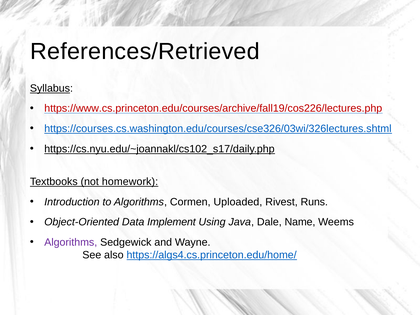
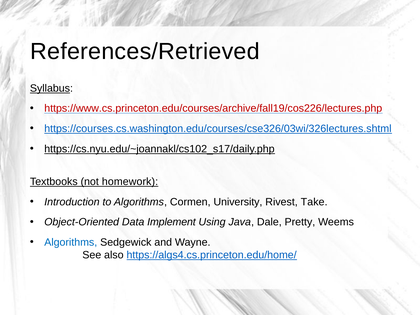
Uploaded: Uploaded -> University (238, 202)
Runs: Runs -> Take (314, 202)
Name: Name -> Pretty (300, 222)
Algorithms colour: purple -> blue (71, 242)
